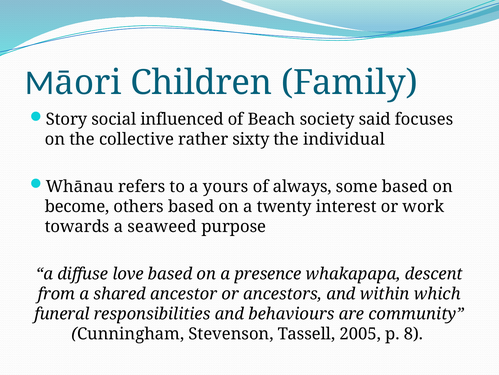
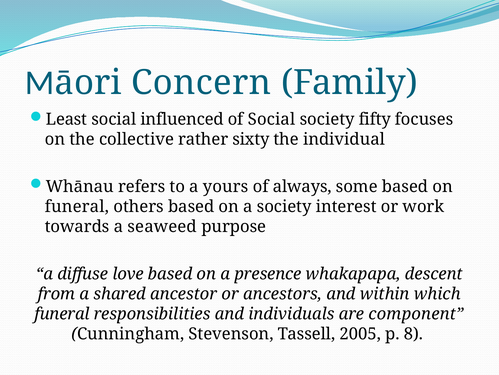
Children: Children -> Concern (201, 82)
Story: Story -> Least (67, 119)
of Beach: Beach -> Social (272, 119)
said: said -> fifty (375, 119)
become: become -> funeral (77, 206)
a twenty: twenty -> society (284, 206)
behaviours: behaviours -> individuals (291, 313)
community: community -> component (416, 313)
